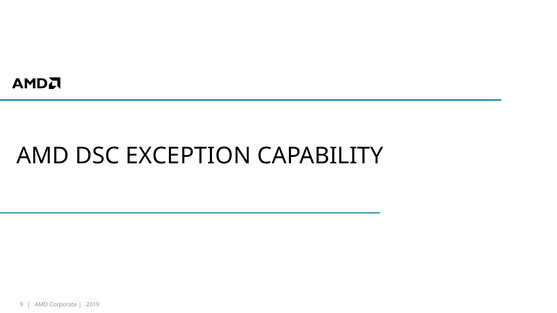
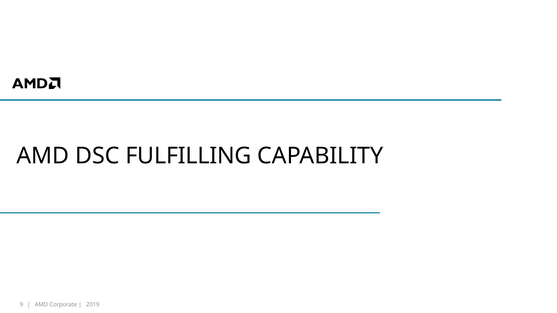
EXCEPTION: EXCEPTION -> FULFILLING (188, 156)
